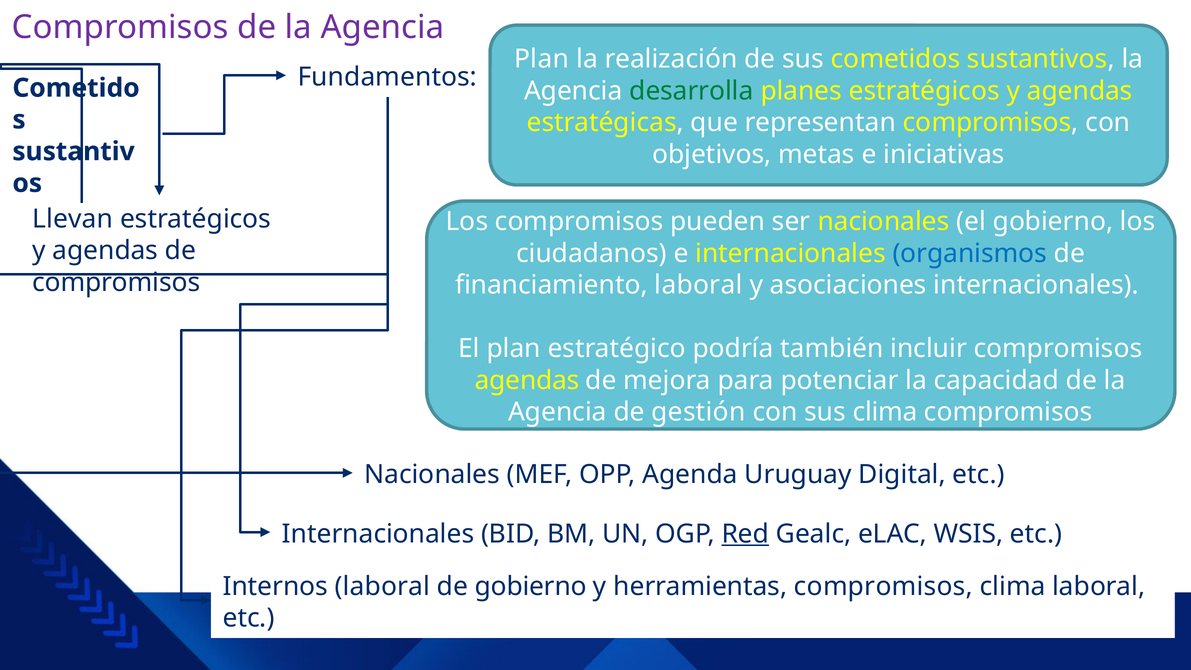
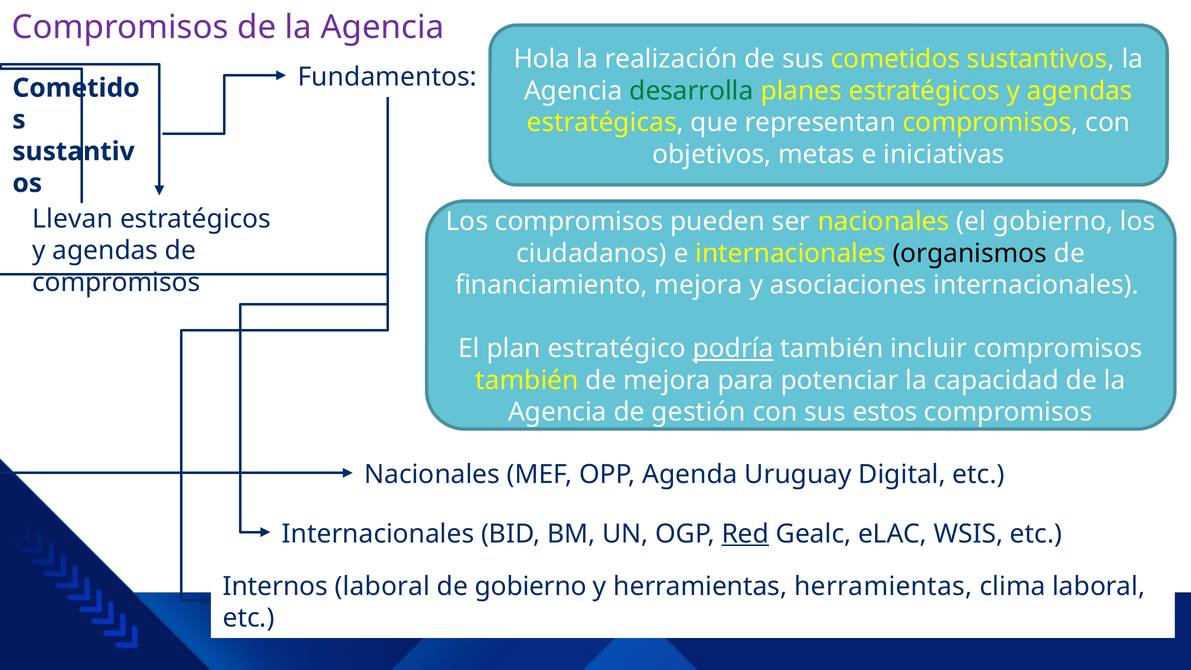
Plan: Plan -> Hola (542, 59)
organismos colour: blue -> black (970, 253)
financiamiento laboral: laboral -> mejora (699, 285)
podría underline: none -> present (733, 349)
agendas: agendas -> también (527, 380)
sus clima: clima -> estos (885, 412)
herramientas compromisos: compromisos -> herramientas (883, 586)
